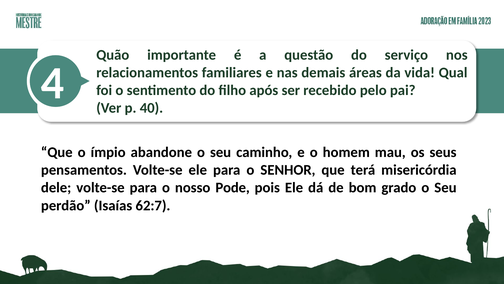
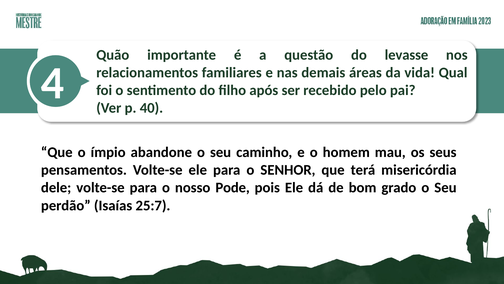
serviço: serviço -> levasse (406, 55)
62:7: 62:7 -> 25:7 (153, 205)
